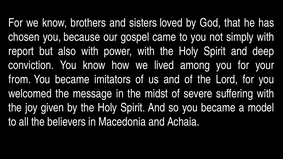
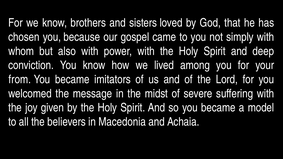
report: report -> whom (21, 51)
